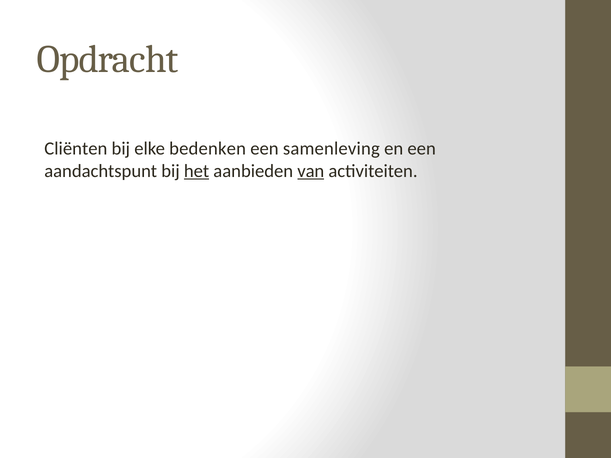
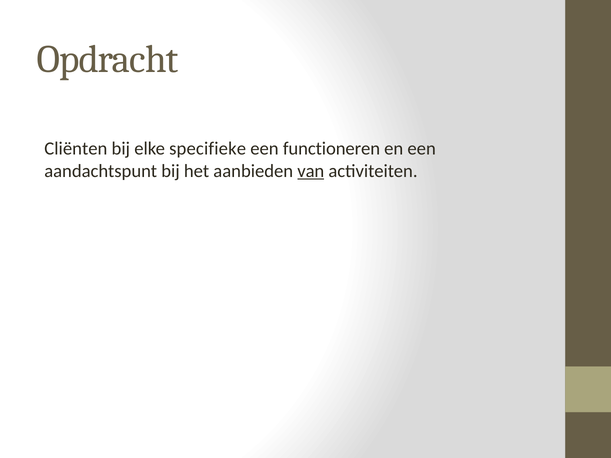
bedenken: bedenken -> specifieke (208, 149)
samenleving: samenleving -> functioneren (331, 149)
het underline: present -> none (197, 171)
